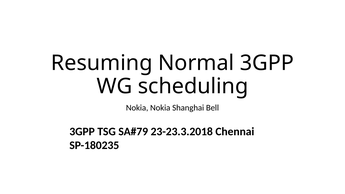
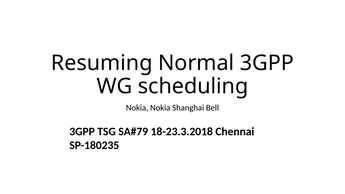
23-23.3.2018: 23-23.3.2018 -> 18-23.3.2018 (182, 132)
